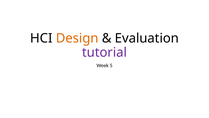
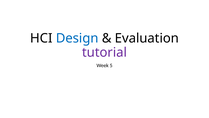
Design colour: orange -> blue (77, 38)
